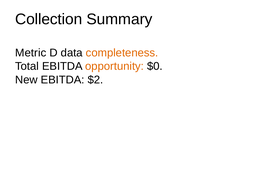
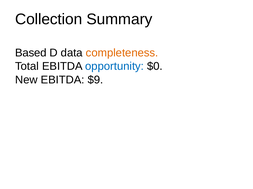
Metric: Metric -> Based (31, 53)
opportunity colour: orange -> blue (114, 67)
$2: $2 -> $9 (95, 80)
